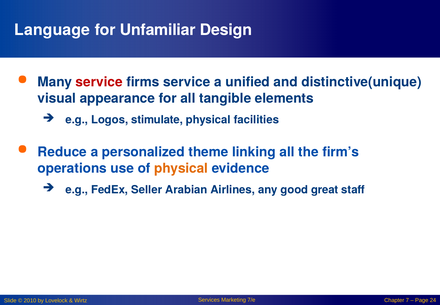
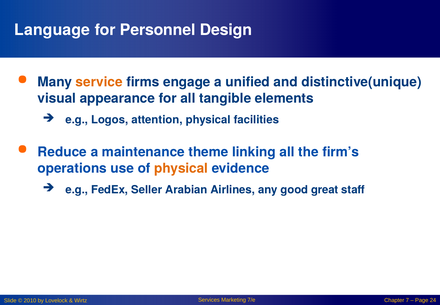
Unfamiliar: Unfamiliar -> Personnel (158, 30)
service colour: red -> orange (99, 82)
firms service: service -> engage (187, 82)
stimulate: stimulate -> attention (157, 120)
personalized: personalized -> maintenance (143, 152)
